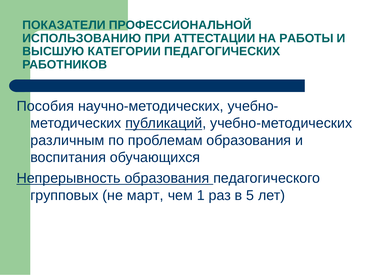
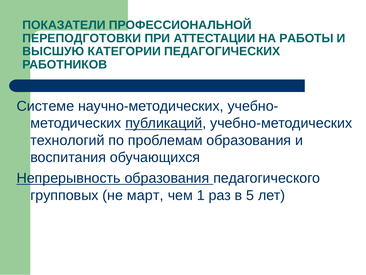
ИСПОЛЬЗОВАНИЮ: ИСПОЛЬЗОВАНИЮ -> ПЕРЕПОДГОТОВКИ (82, 38)
Пособия: Пособия -> Системе (45, 106)
различным: различным -> технологий (67, 140)
